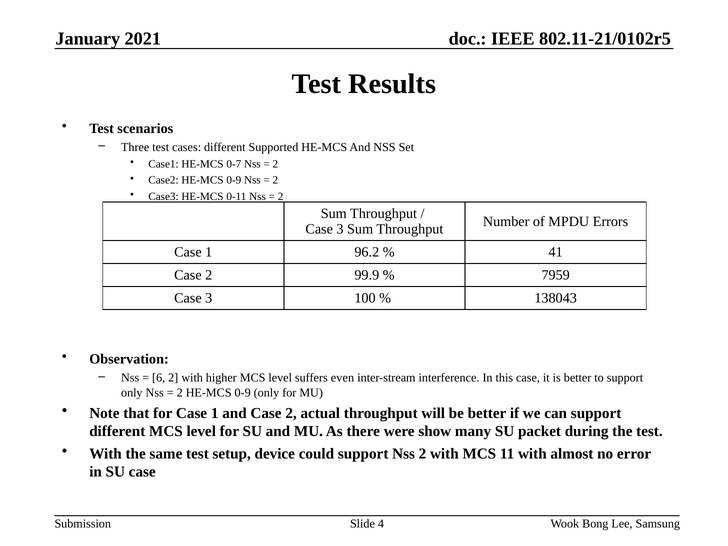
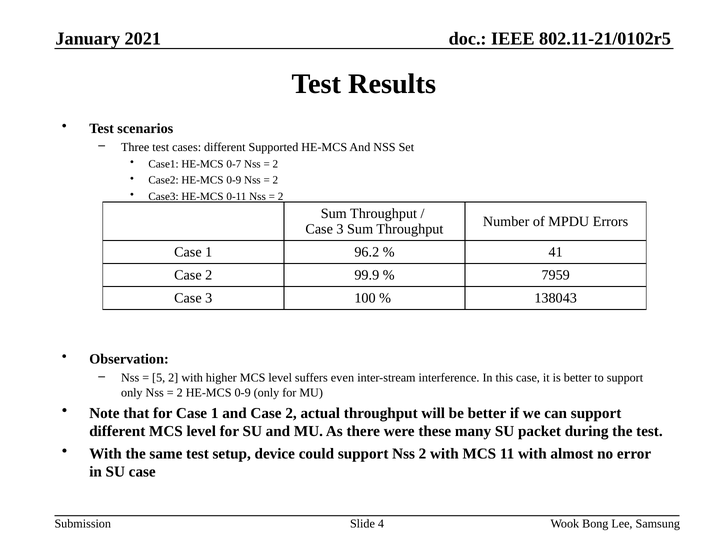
6: 6 -> 5 (159, 378)
show: show -> these (435, 431)
